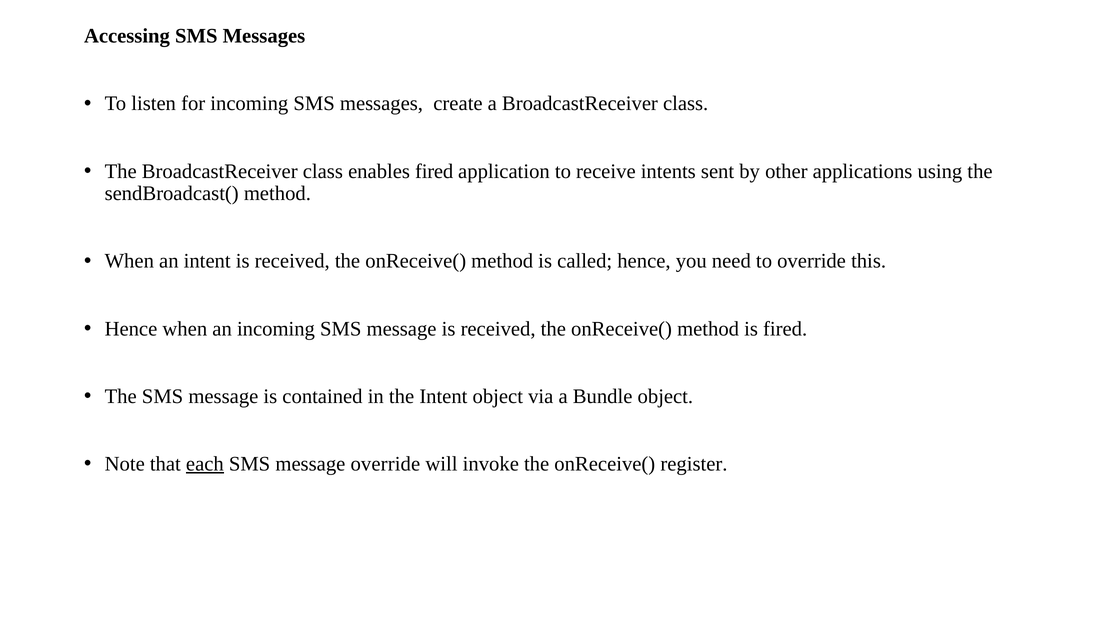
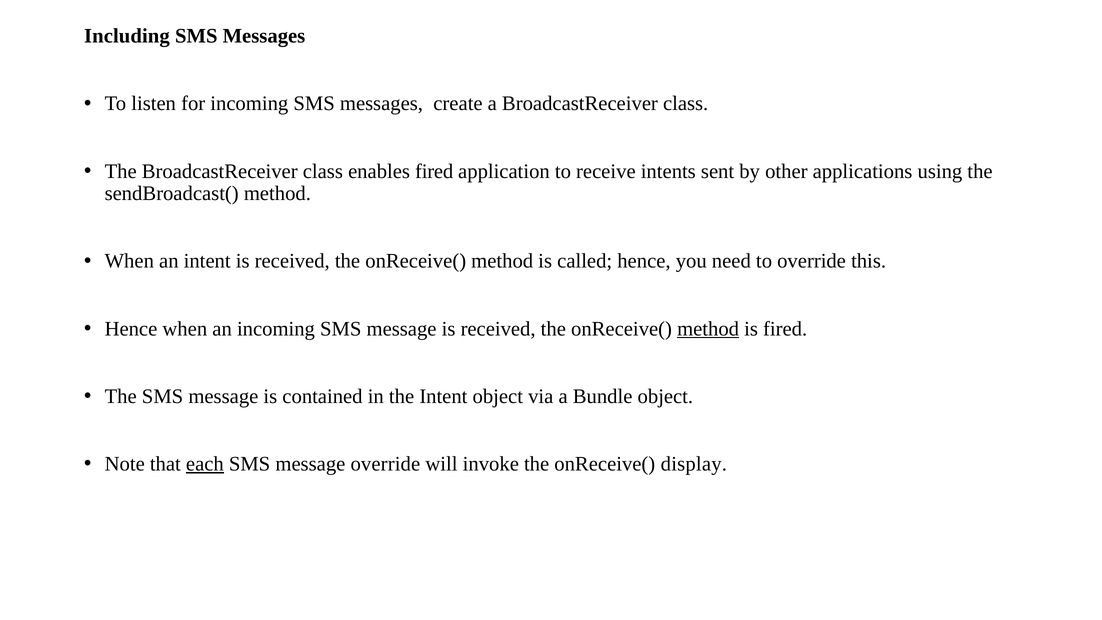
Accessing: Accessing -> Including (127, 36)
method underline: none -> present (708, 329)
register: register -> display (694, 464)
